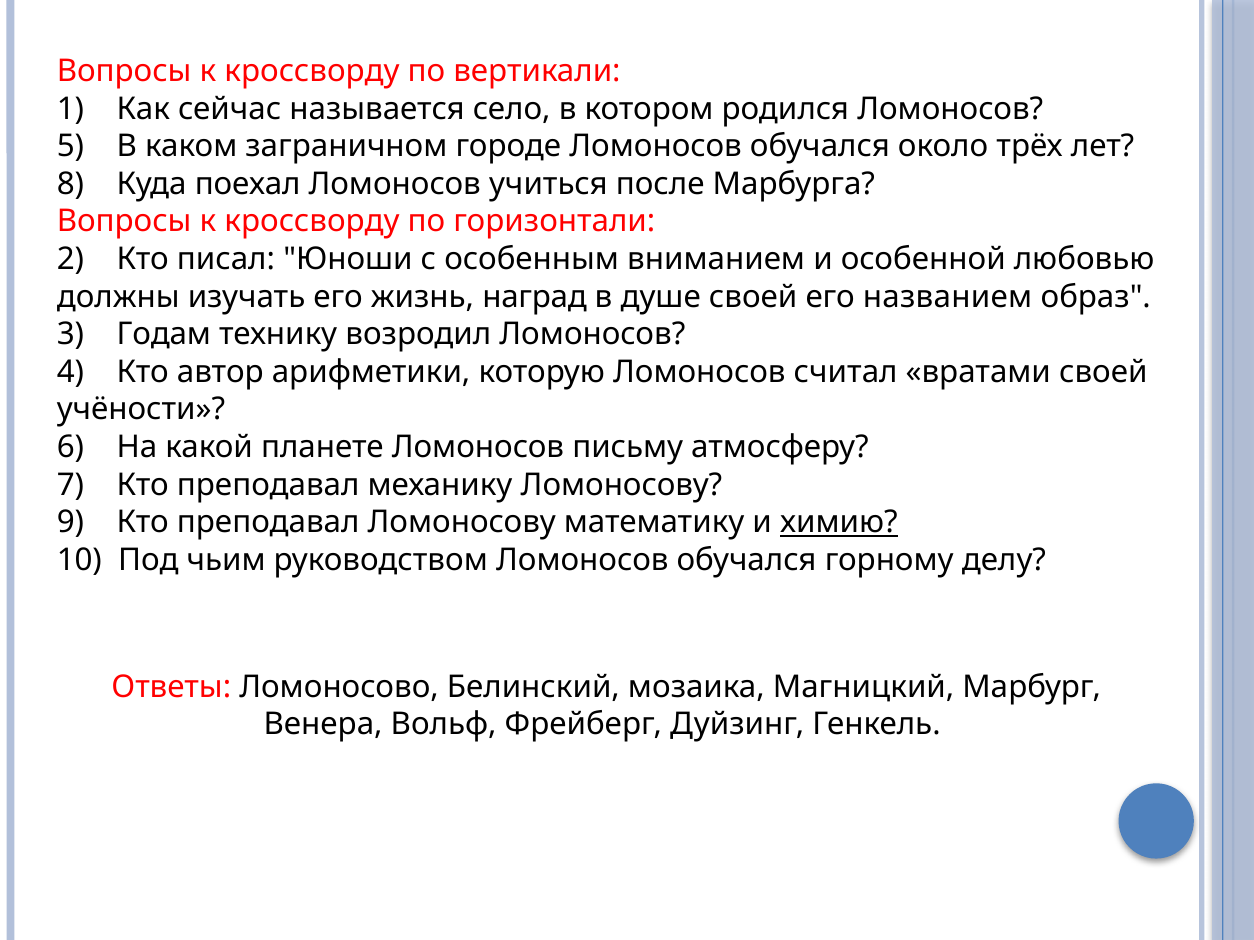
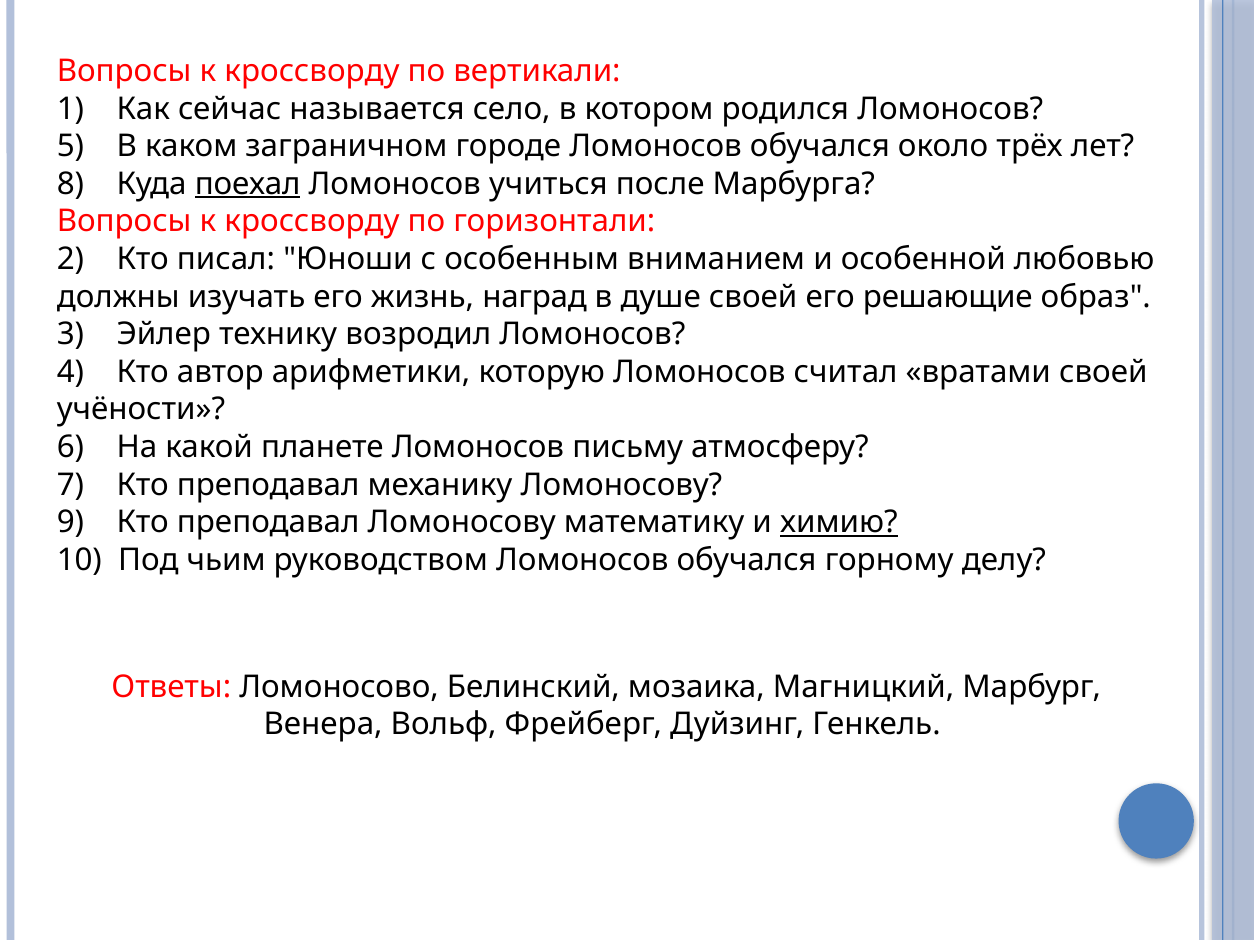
поехал underline: none -> present (248, 184)
названием: названием -> решающие (948, 297)
Годам: Годам -> Эйлер (164, 334)
